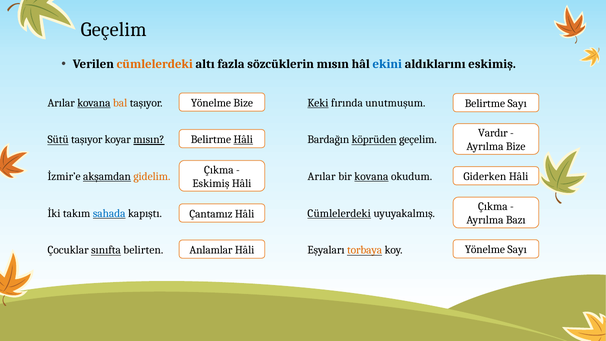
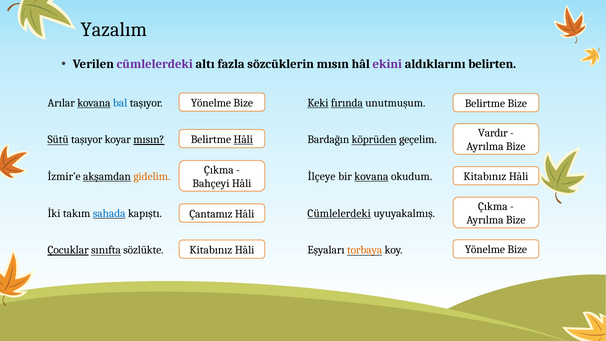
Geçelim: Geçelim -> Yazalım (114, 29)
cümlelerdeki colour: orange -> purple (155, 64)
ekini colour: blue -> purple (387, 64)
aldıklarını eskimiş: eskimiş -> belirten (492, 64)
bal colour: orange -> blue (120, 103)
fırında underline: none -> present (347, 103)
Belirtme Sayı: Sayı -> Bize (517, 103)
Arılar: Arılar -> İlçeye (322, 176)
Giderken: Giderken -> Kitabınız (485, 176)
Eskimiş: Eskimiş -> Bahçeyi (211, 183)
Bazı: Bazı -> Bize (516, 220)
Sayı: Sayı -> Bize (517, 250)
Anlamlar: Anlamlar -> Kitabınız (211, 250)
Çocuklar underline: none -> present (68, 250)
belirten: belirten -> sözlükte (143, 250)
